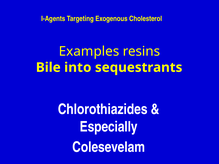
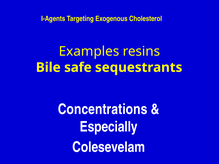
into: into -> safe (78, 68)
Chlorothiazides: Chlorothiazides -> Concentrations (103, 109)
